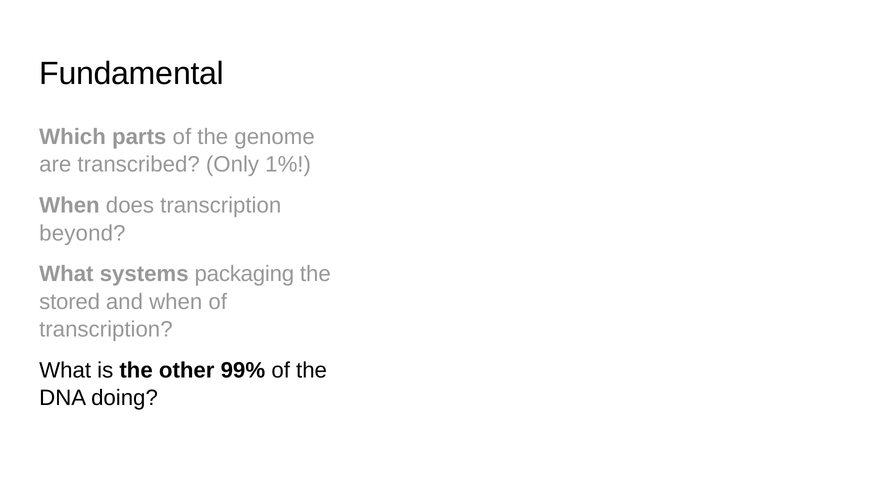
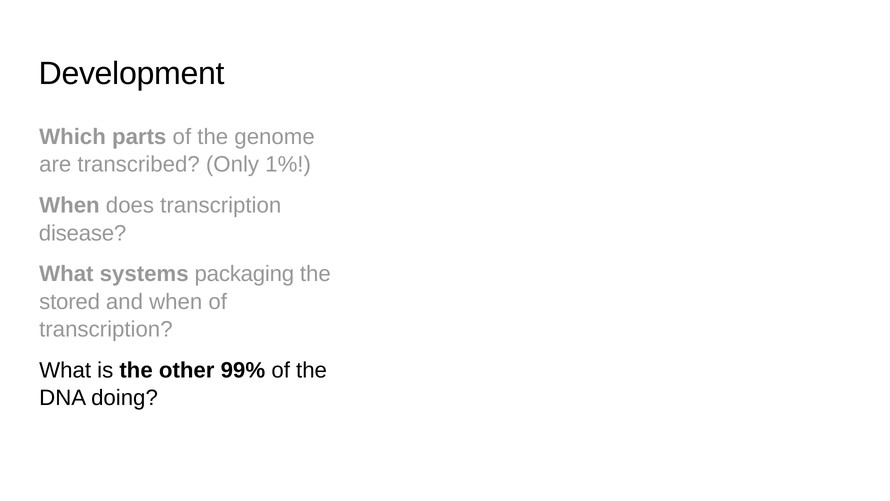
Fundamental: Fundamental -> Development (132, 74)
beyond: beyond -> disease (83, 233)
